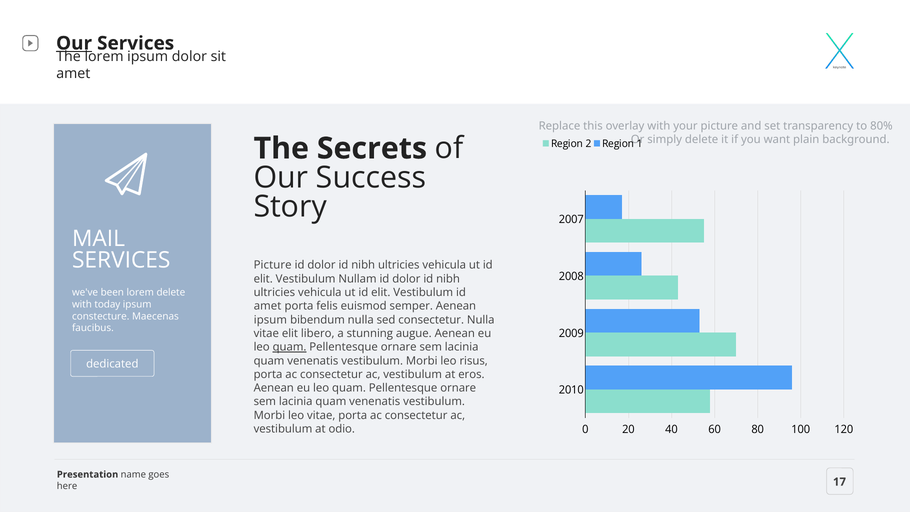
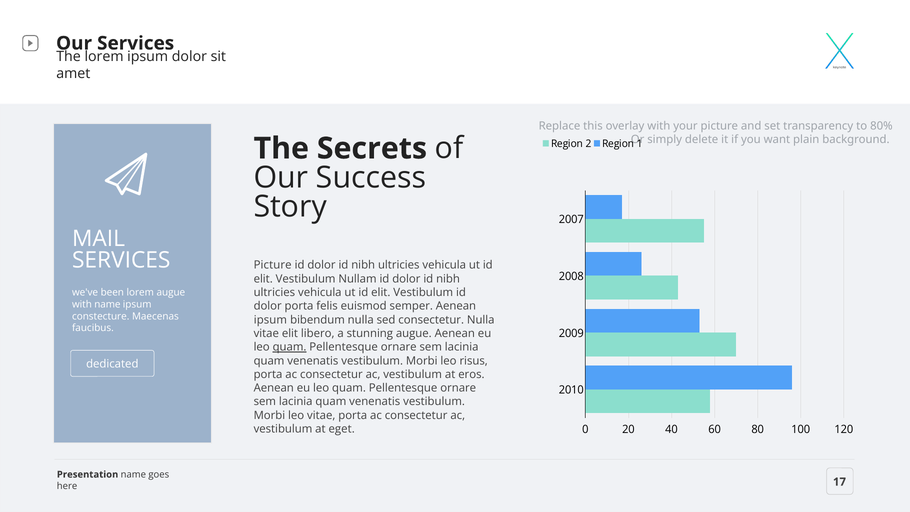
Our underline: present -> none (74, 43)
lorem delete: delete -> augue (171, 292)
with today: today -> name (107, 304)
amet: amet -> dolor (268, 306)
odio: odio -> eget (342, 429)
